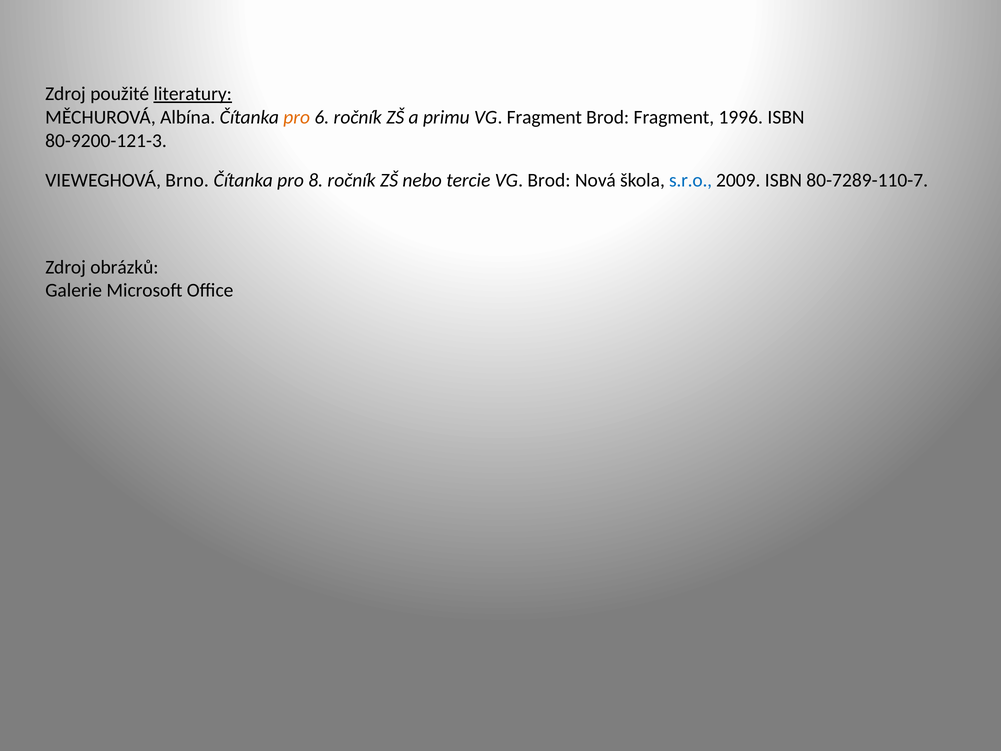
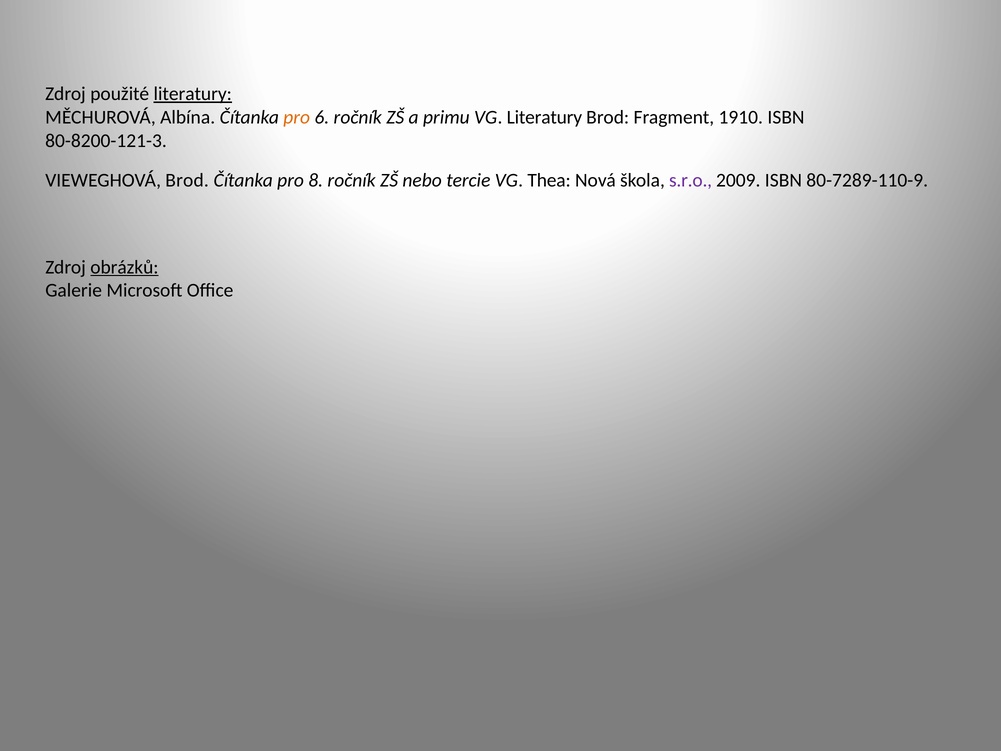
VG Fragment: Fragment -> Literatury (544, 117)
1996: 1996 -> 1910 (741, 117)
80-9200-121-3: 80-9200-121-3 -> 80-8200-121-3 (106, 141)
VIEWEGHOVÁ Brno: Brno -> Brod (187, 180)
VG Brod: Brod -> Thea (549, 180)
s.r.o colour: blue -> purple (691, 180)
80-7289-110-7: 80-7289-110-7 -> 80-7289-110-9 (867, 180)
obrázků underline: none -> present (124, 267)
